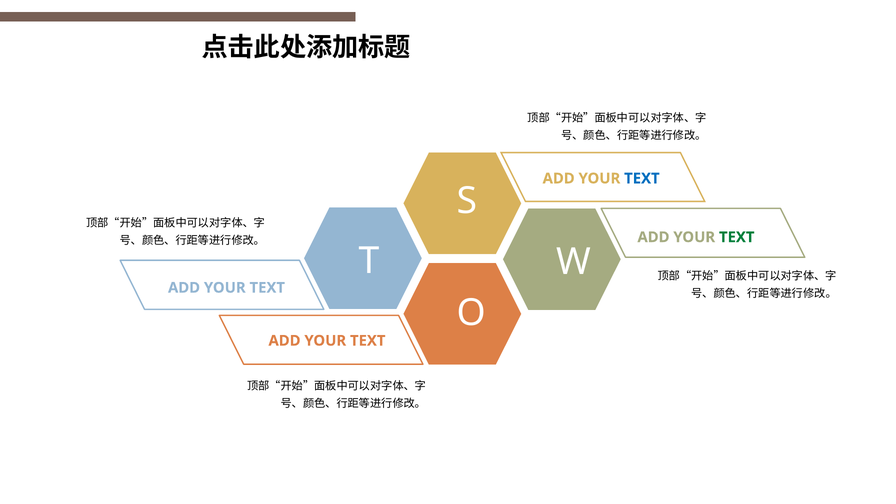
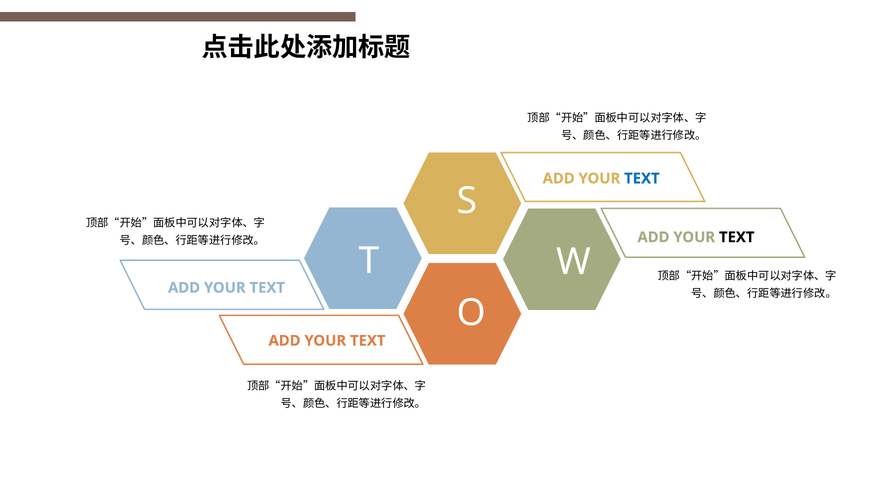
TEXT colour: green -> black (737, 237)
